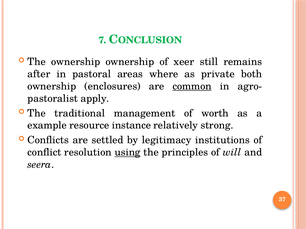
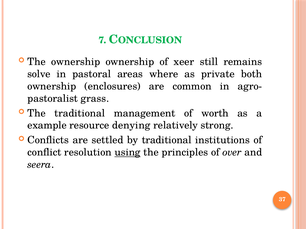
after: after -> solve (39, 74)
common underline: present -> none (192, 86)
apply: apply -> grass (95, 99)
instance: instance -> denying (131, 126)
by legitimacy: legitimacy -> traditional (167, 140)
will: will -> over (232, 153)
